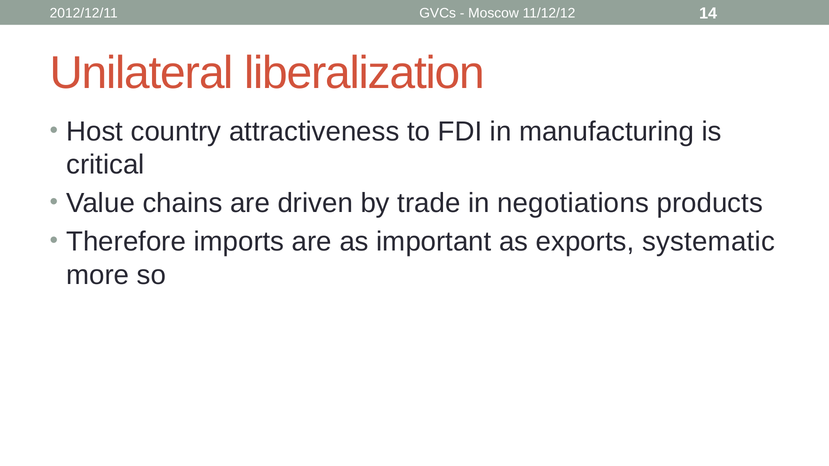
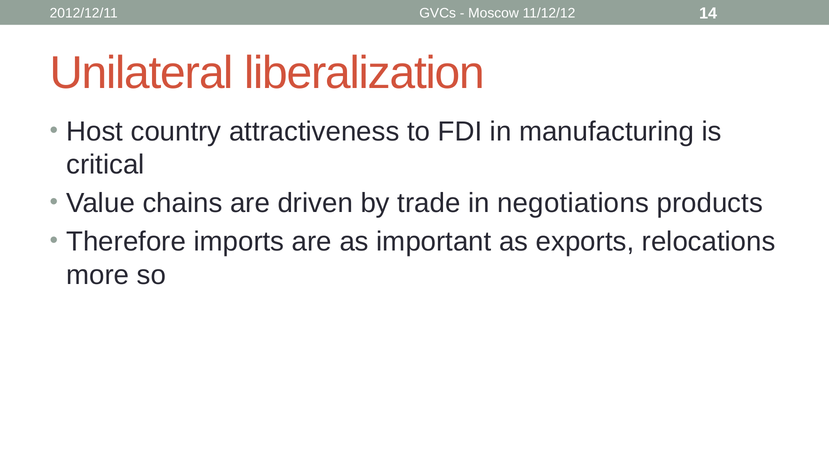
systematic: systematic -> relocations (709, 242)
